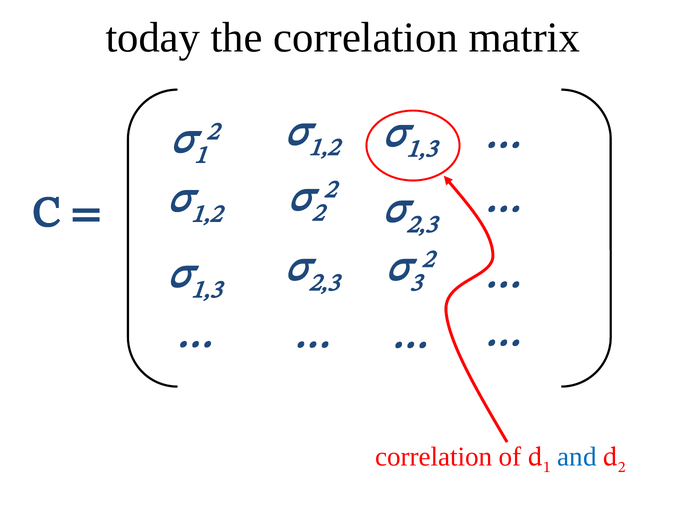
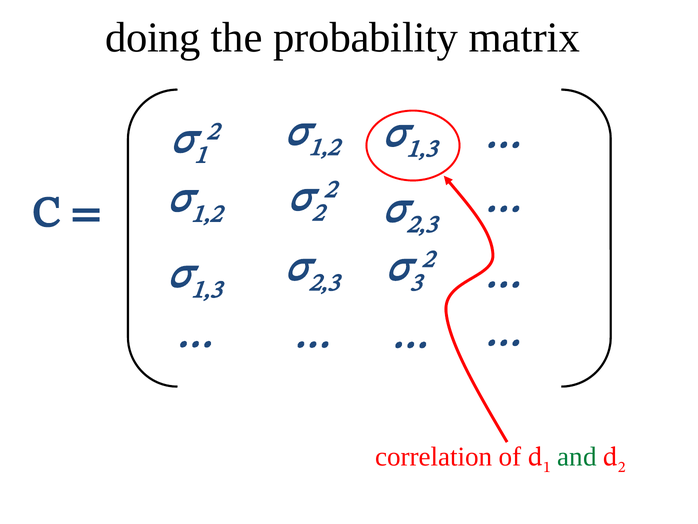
today: today -> doing (153, 38)
the correlation: correlation -> probability (366, 38)
and colour: blue -> green (577, 456)
